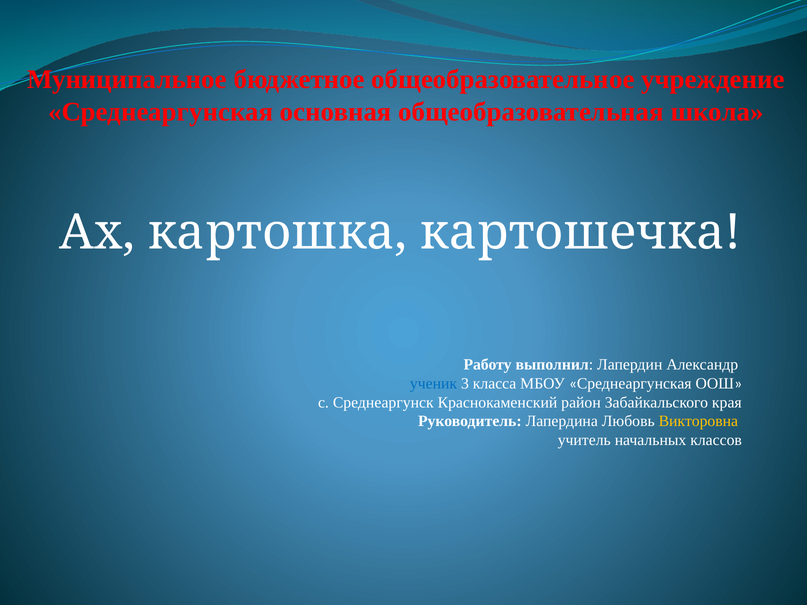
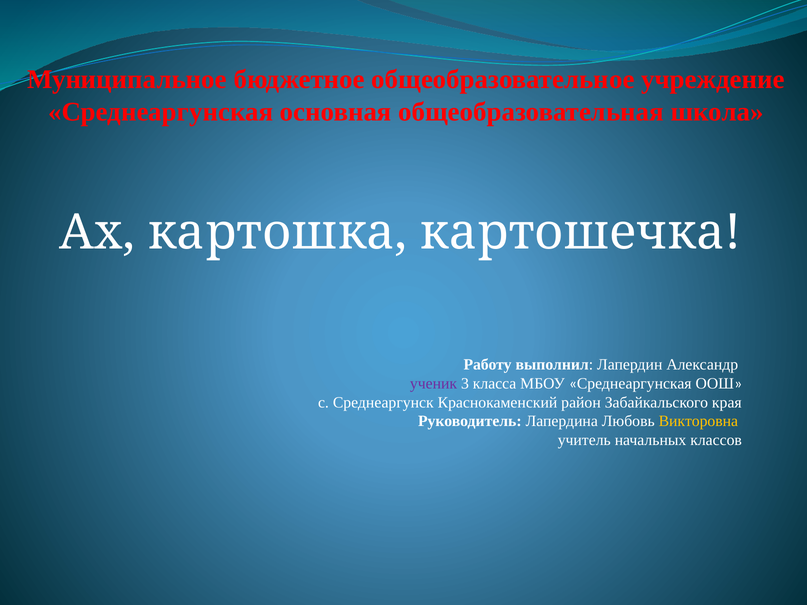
ученик colour: blue -> purple (434, 384)
